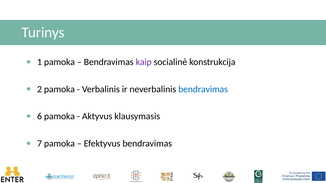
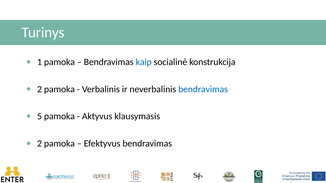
kaip colour: purple -> blue (144, 62)
6: 6 -> 5 (39, 117)
7: 7 -> 2 (39, 144)
